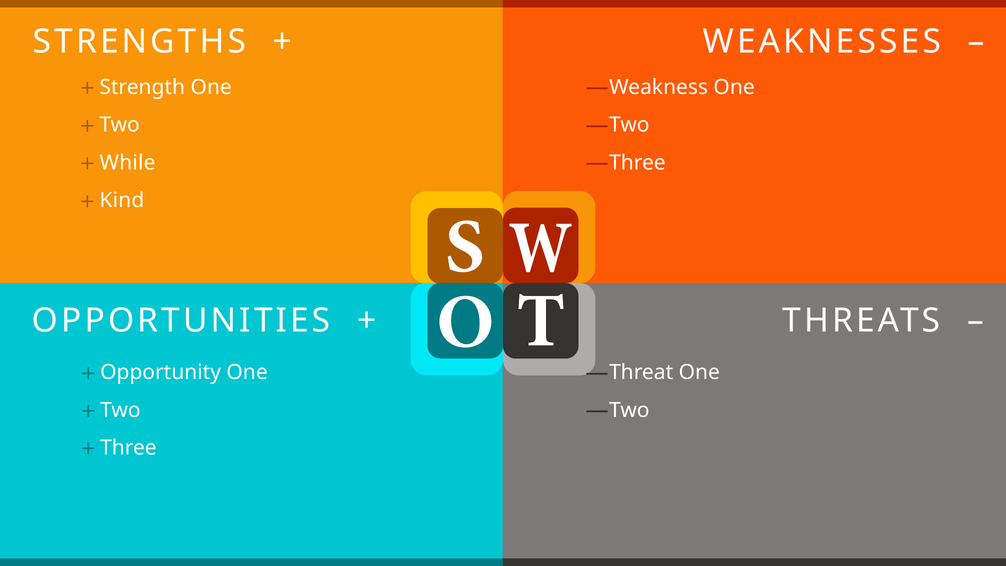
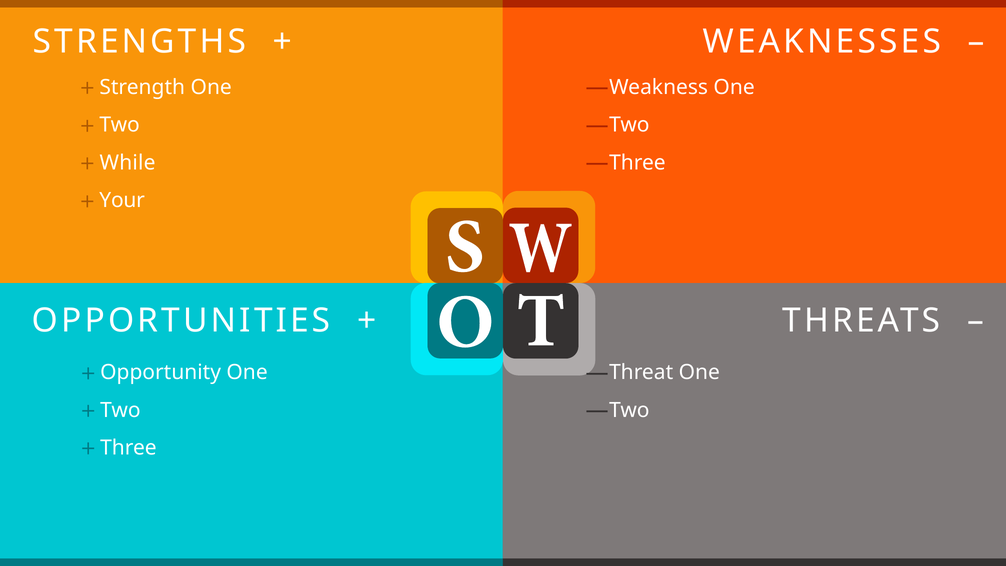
Kind: Kind -> Your (122, 200)
